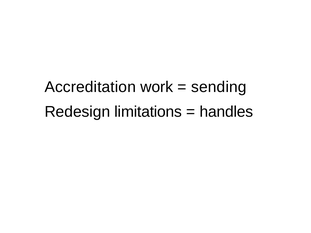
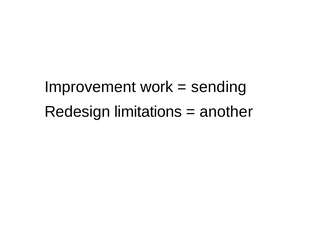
Accreditation: Accreditation -> Improvement (90, 87)
handles: handles -> another (226, 112)
